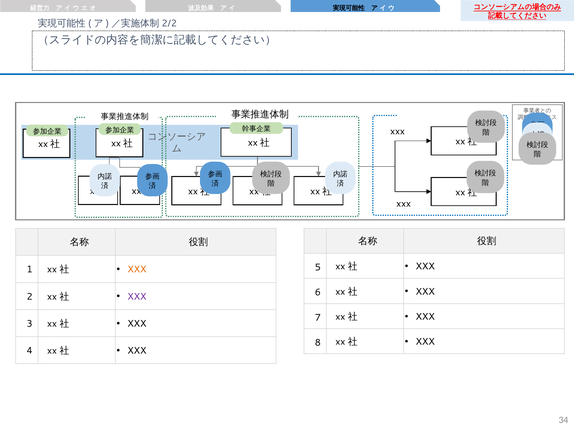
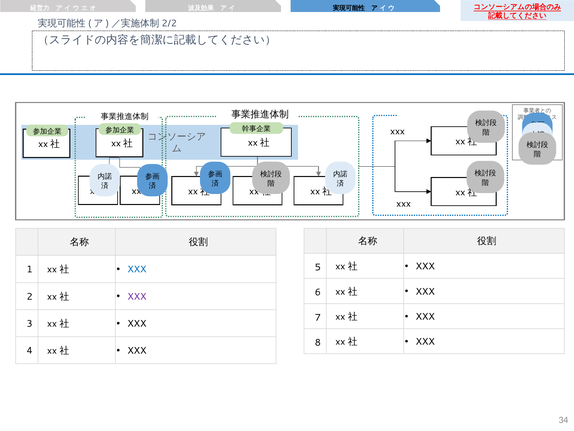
XXX colour: orange -> blue (137, 269)
